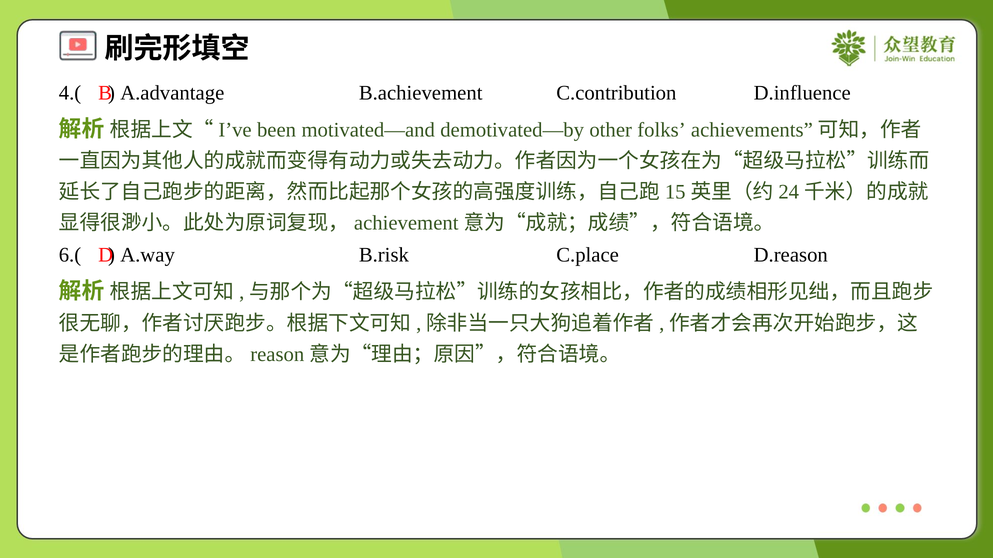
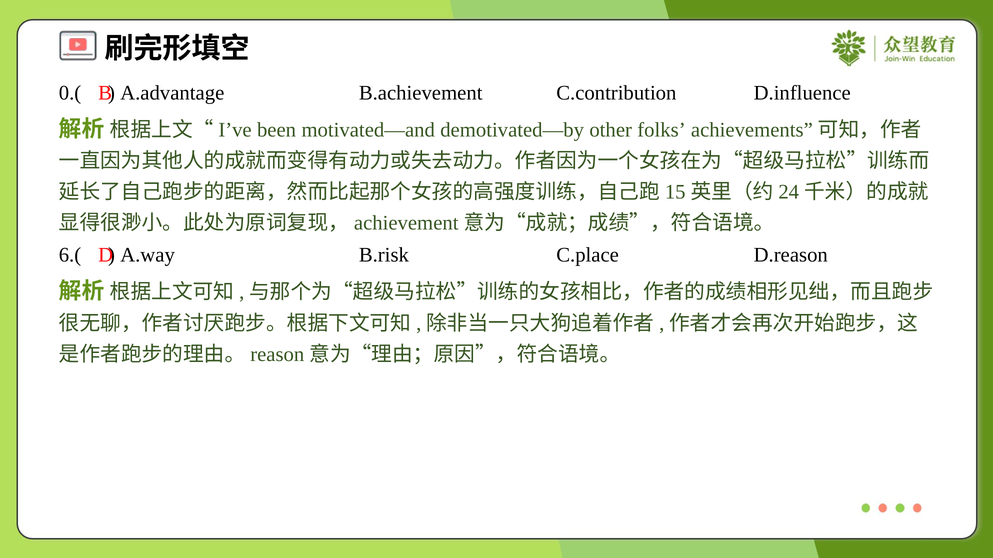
4.(: 4.( -> 0.( (70, 93)
